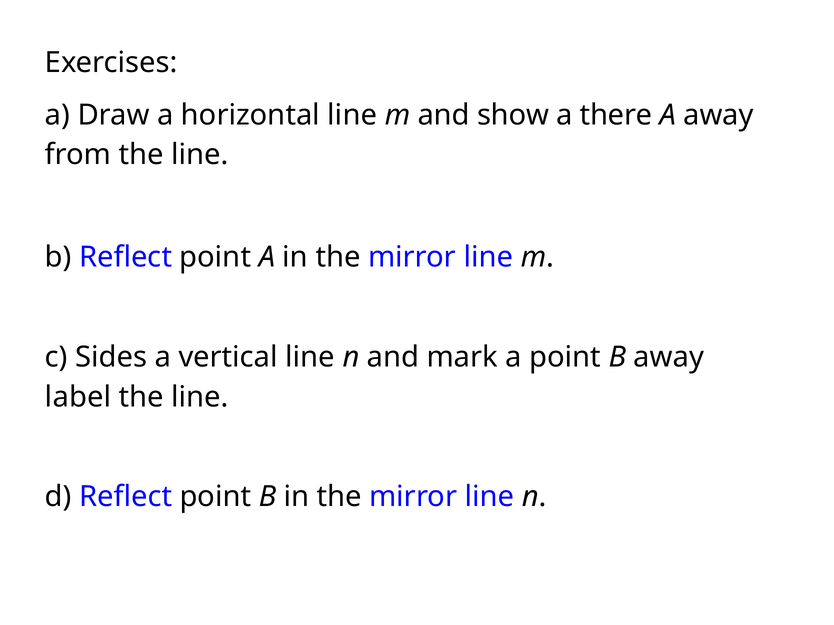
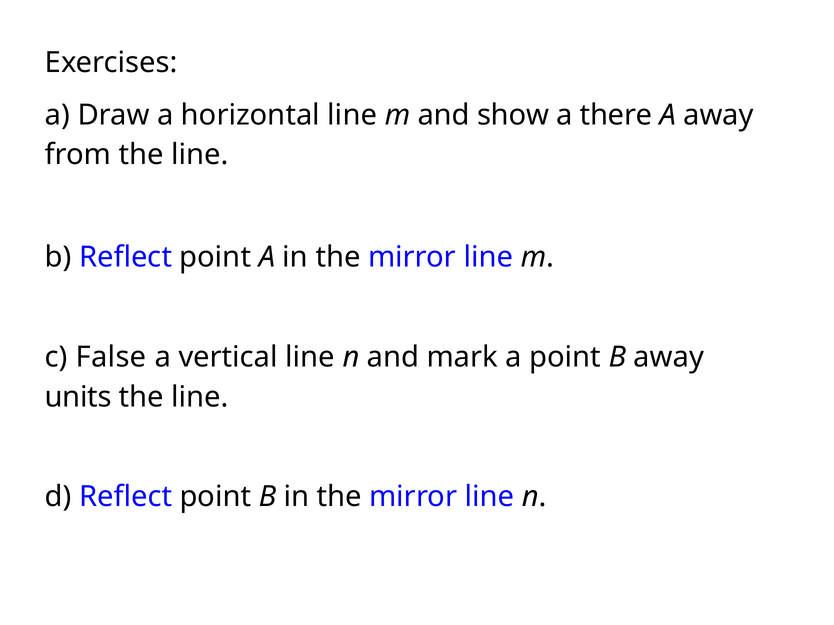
Sides: Sides -> False (111, 358)
label: label -> units (78, 398)
